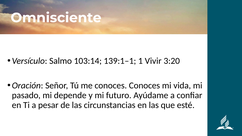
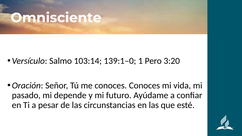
139:1–1: 139:1–1 -> 139:1–0 (120, 61)
Vivir: Vivir -> Pero (153, 61)
